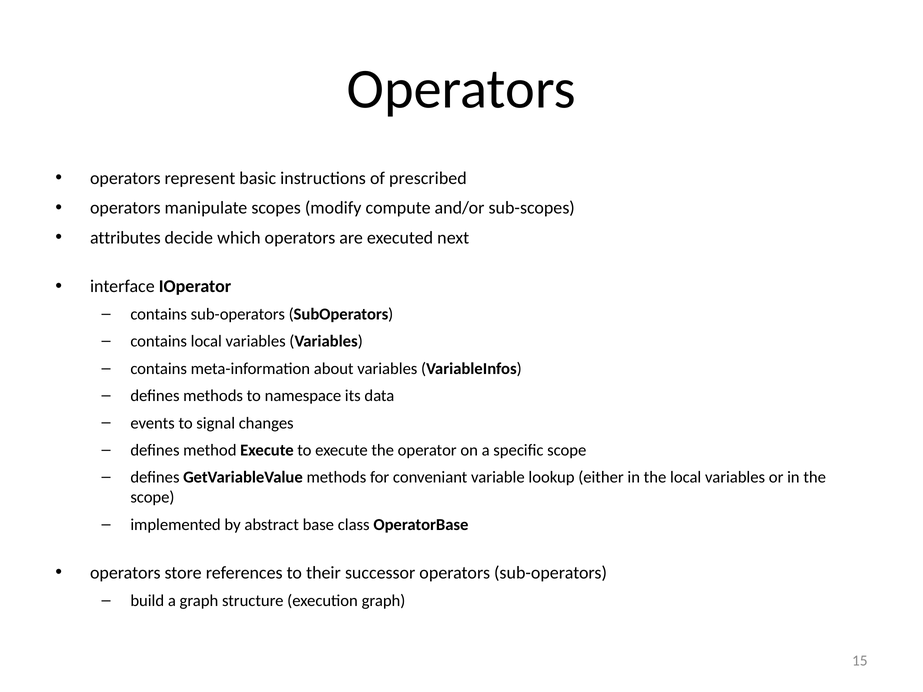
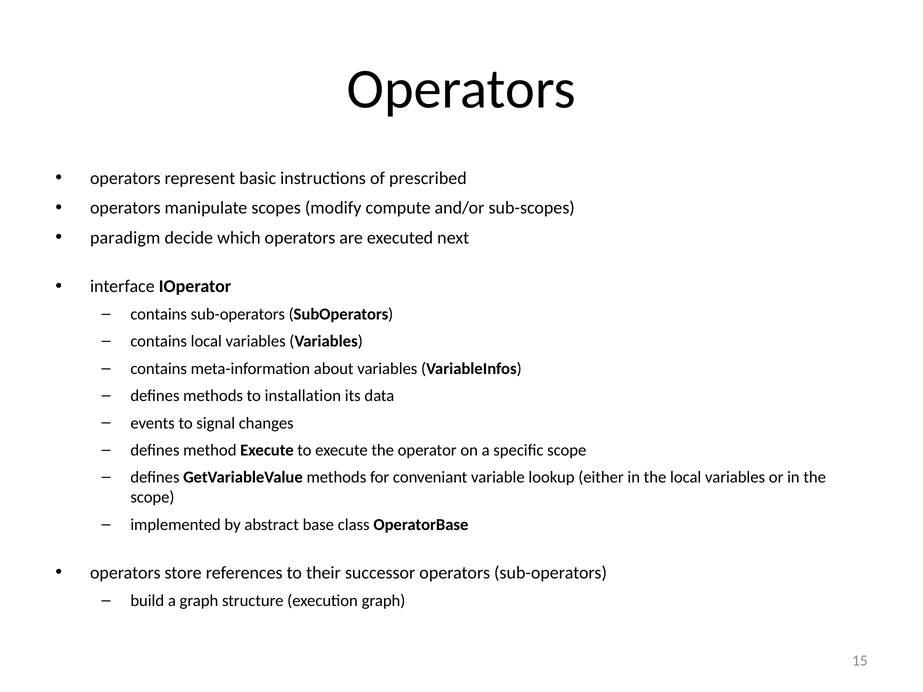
attributes: attributes -> paradigm (125, 238)
namespace: namespace -> installation (303, 396)
